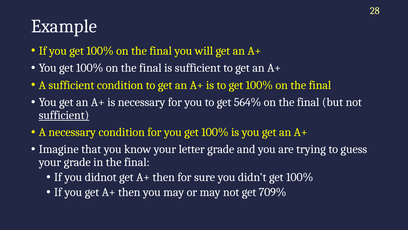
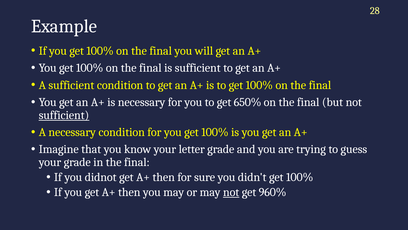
564%: 564% -> 650% (248, 102)
not underline: none -> present (231, 192)
709%: 709% -> 960% (273, 192)
